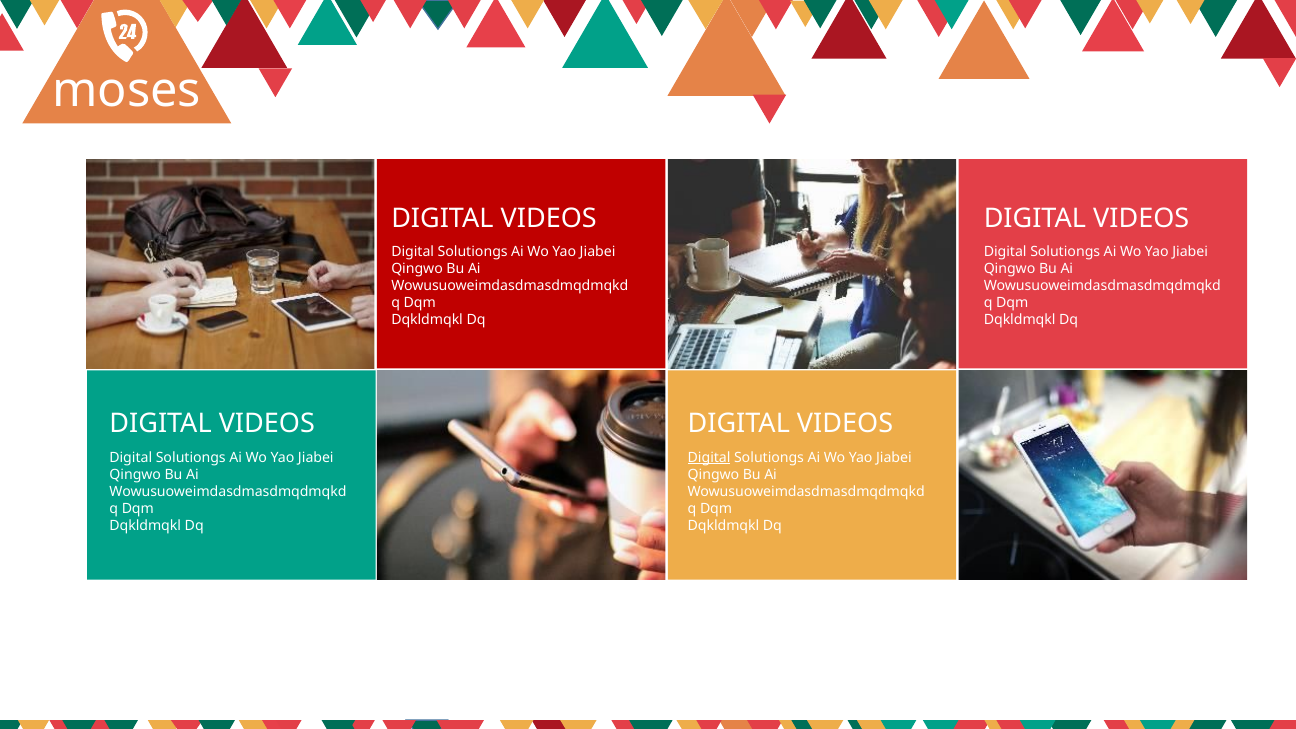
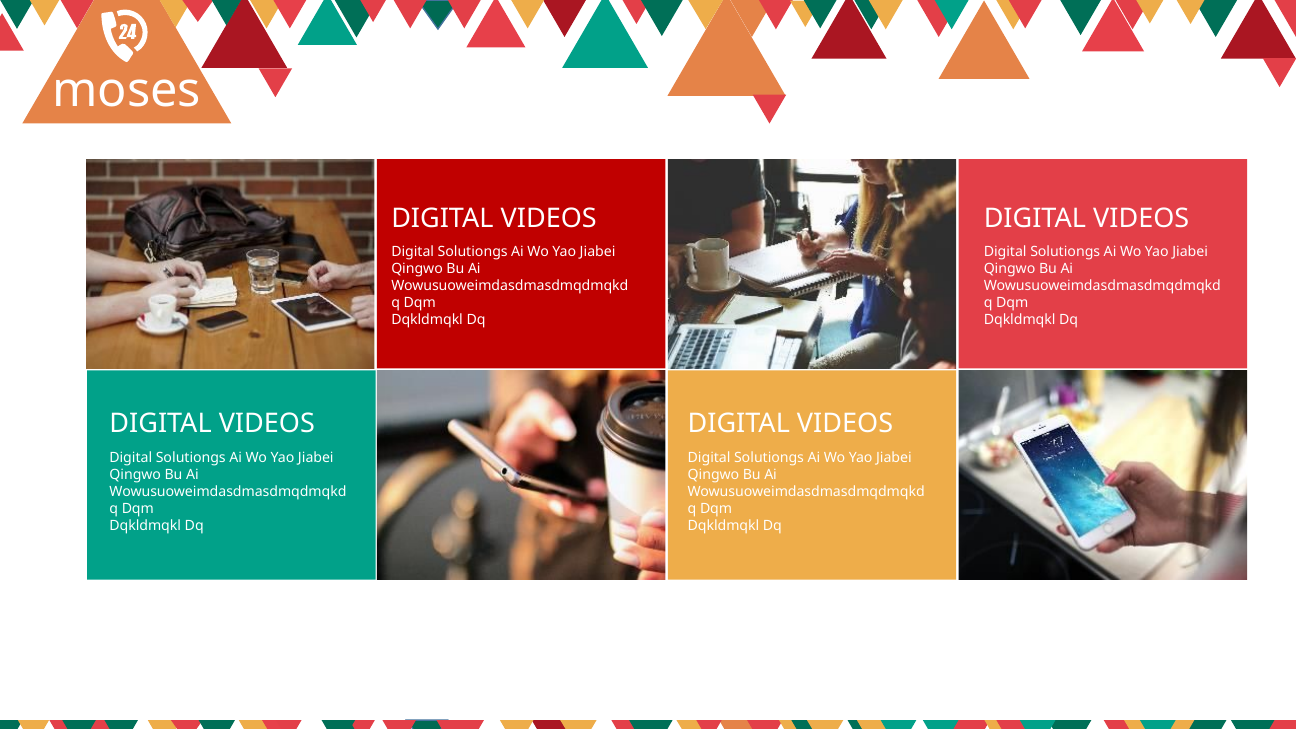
Digital underline: present -> none (709, 458)
